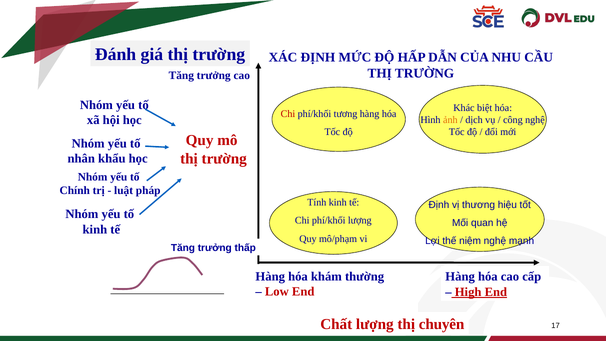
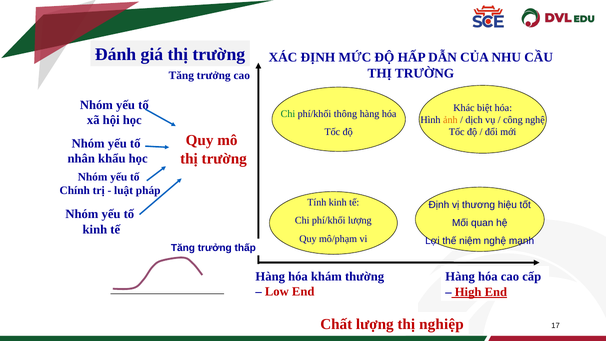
Chi colour: red -> green (288, 114)
tương: tương -> thông (345, 114)
chuyên: chuyên -> nghiệp (441, 324)
